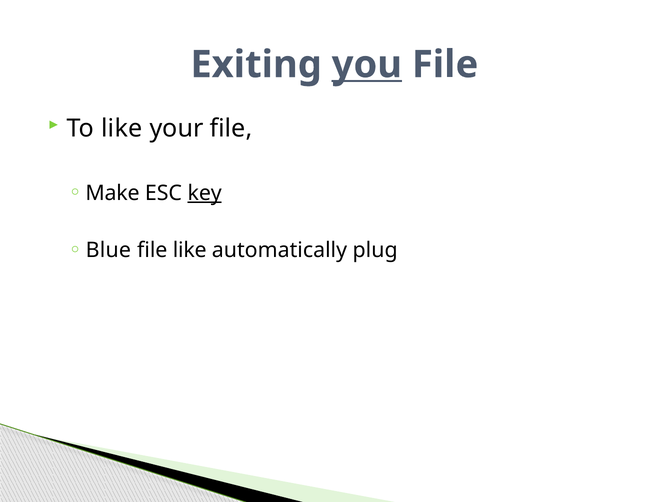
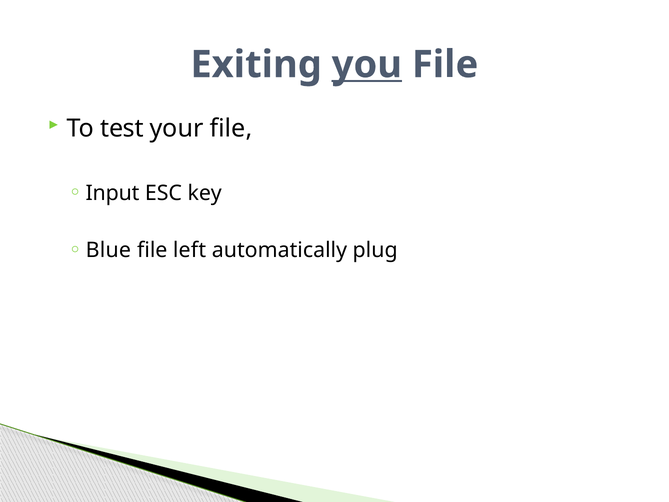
To like: like -> test (122, 128)
Make: Make -> Input (112, 193)
key underline: present -> none (205, 193)
file like: like -> left (190, 250)
